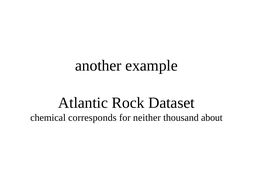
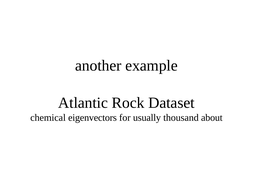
corresponds: corresponds -> eigenvectors (92, 117)
neither: neither -> usually (147, 117)
